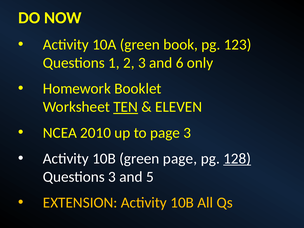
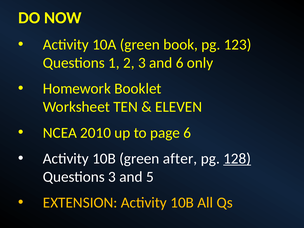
TEN underline: present -> none (126, 107)
page 3: 3 -> 6 (187, 133)
green page: page -> after (180, 159)
